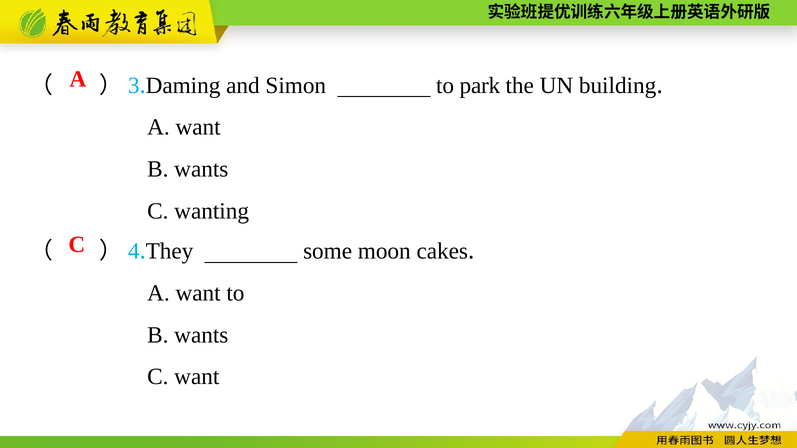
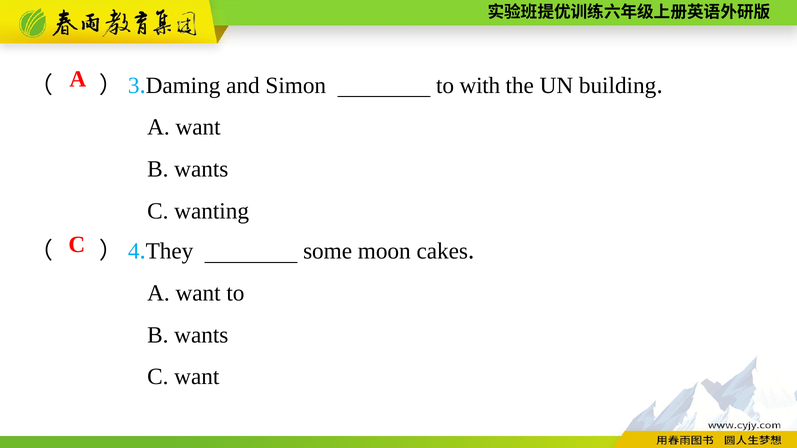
park: park -> with (480, 86)
